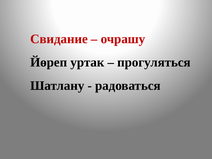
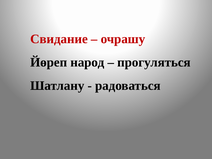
уртак: уртак -> народ (87, 62)
